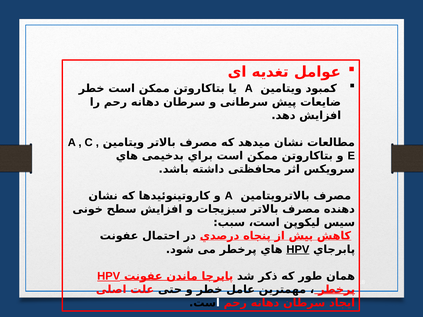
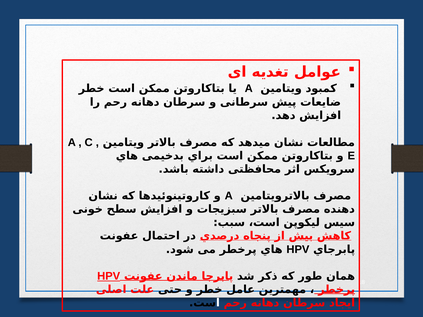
HPV underline: present -> none (298, 250)
